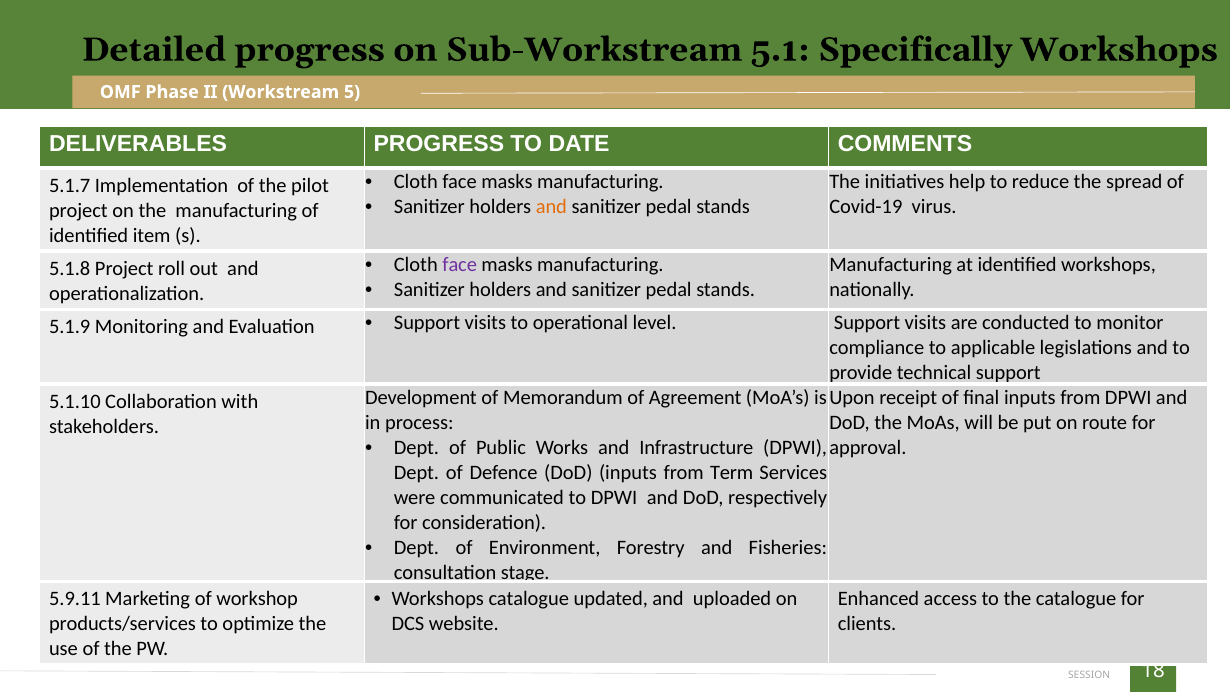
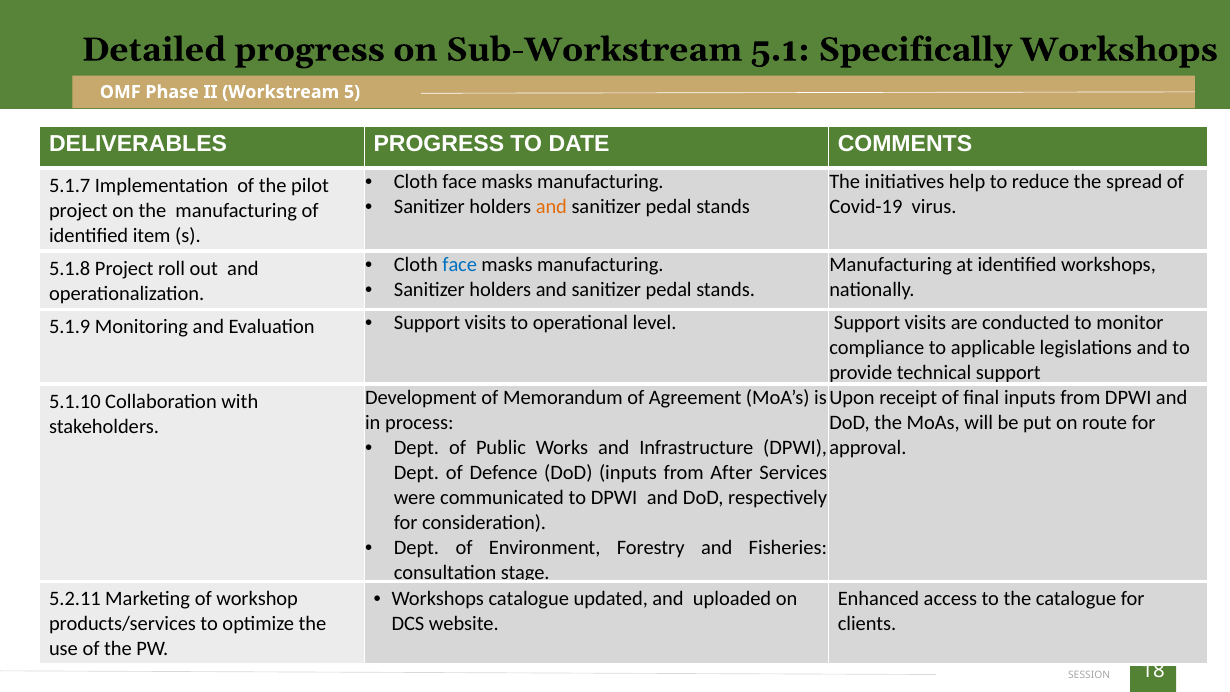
face colour: purple -> blue (460, 264)
Term: Term -> After (732, 473)
5.9.11: 5.9.11 -> 5.2.11 (75, 599)
